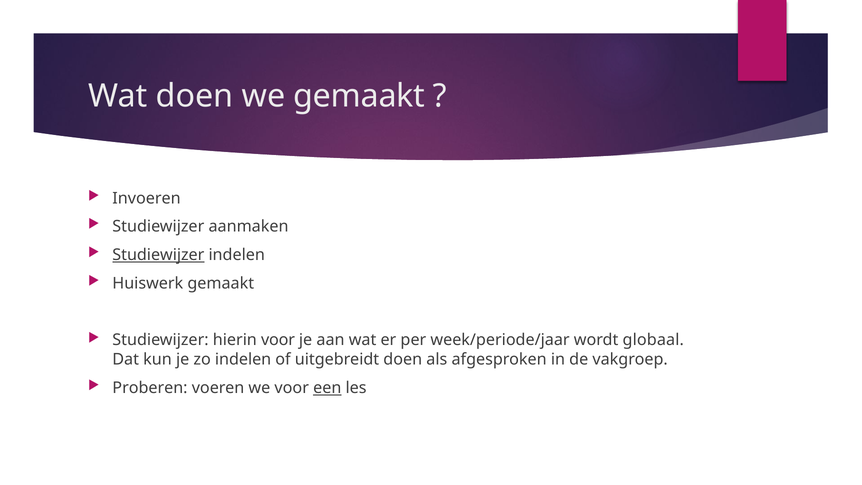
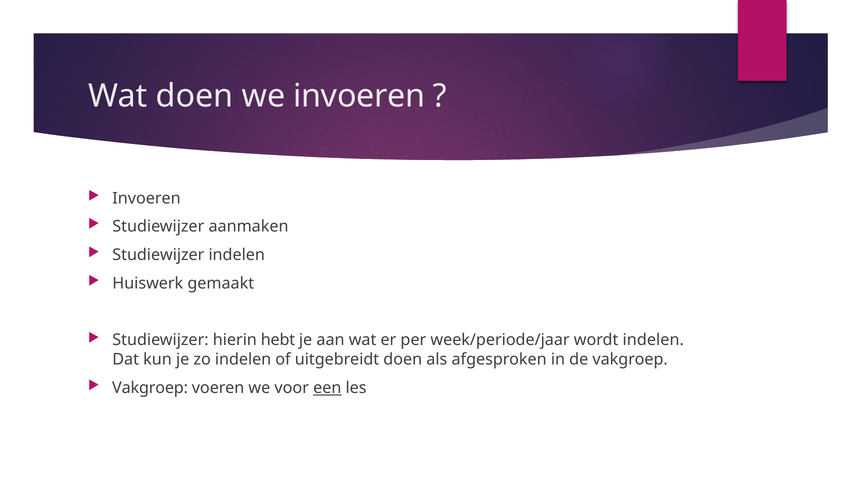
we gemaakt: gemaakt -> invoeren (359, 96)
Studiewijzer underline: present -> none (158, 255)
hierin voor: voor -> hebt (278, 340)
wordt globaal: globaal -> indelen (653, 340)
Proberen: Proberen -> Vakgroep (150, 388)
